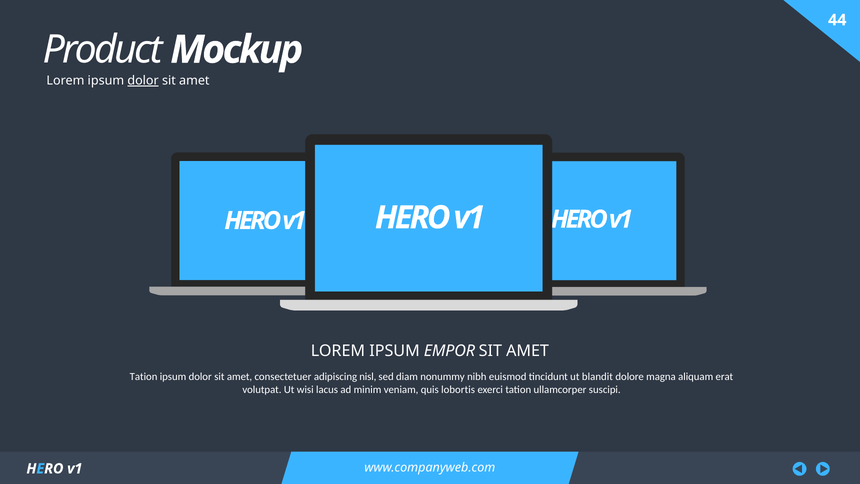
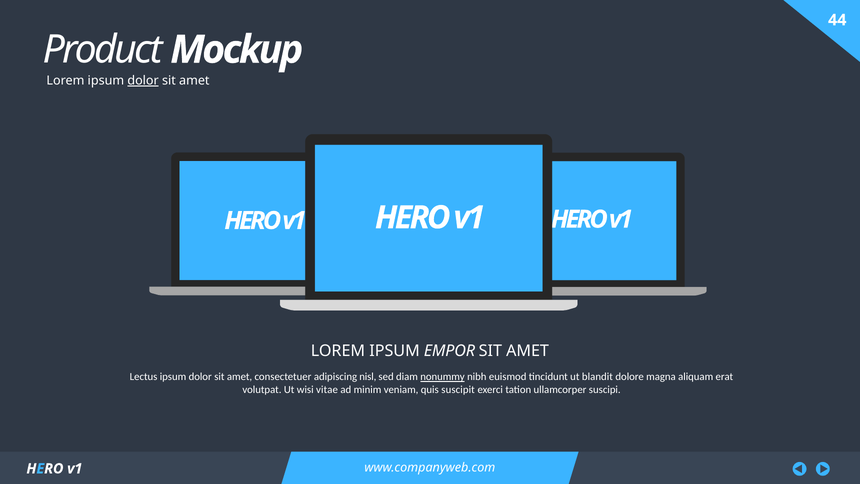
Tation: Tation -> Lectus (144, 377)
nonummy underline: none -> present (443, 377)
lacus: lacus -> vitae (327, 390)
lobortis: lobortis -> suscipit (458, 390)
